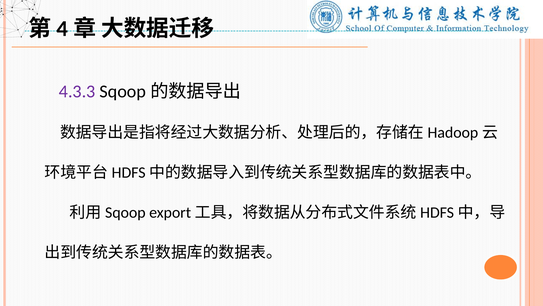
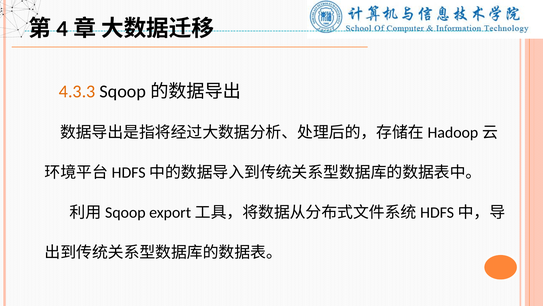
4.3.3 colour: purple -> orange (77, 91)
